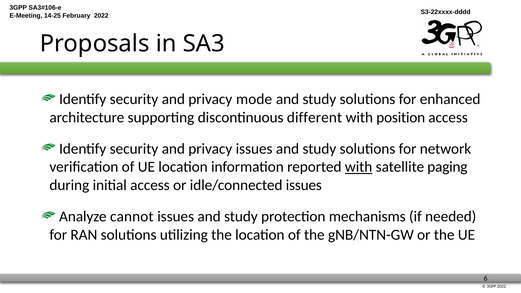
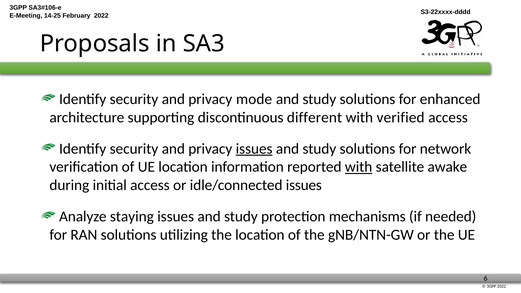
position: position -> verified (401, 117)
issues underline: none -> present (254, 149)
paging: paging -> awake (447, 167)
cannot: cannot -> staying (132, 216)
